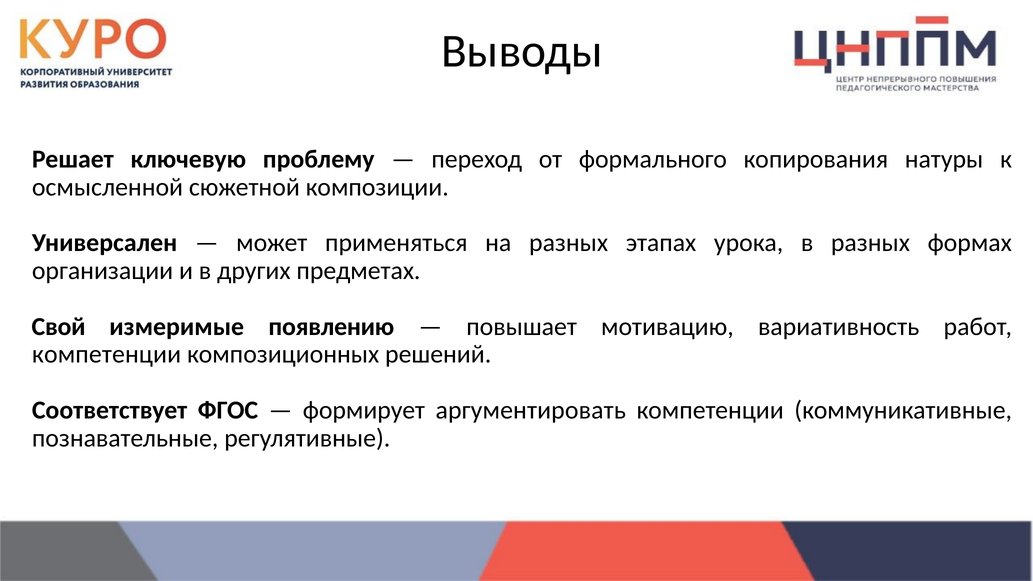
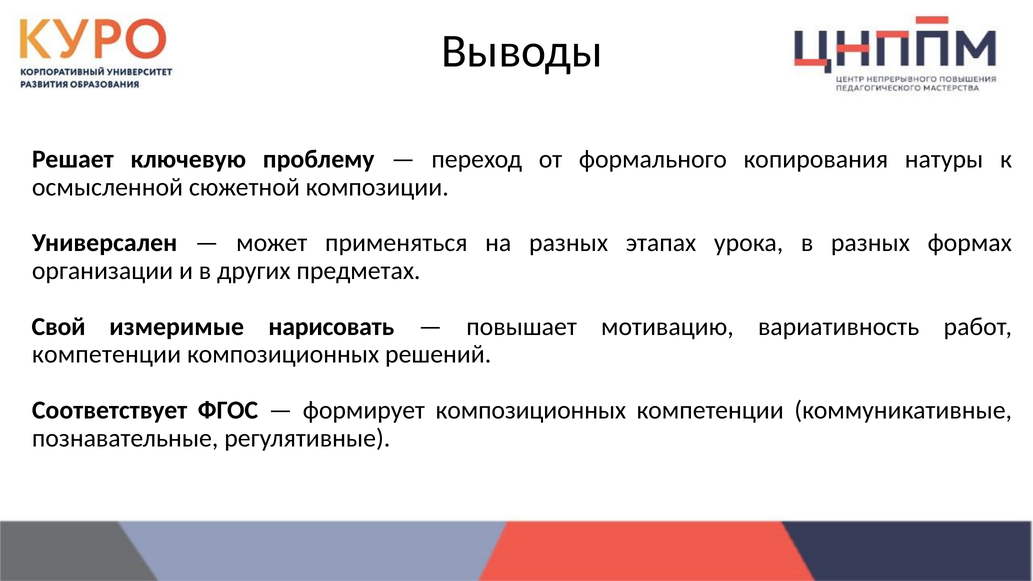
появлению: появлению -> нарисовать (331, 327)
формирует аргументировать: аргументировать -> композиционных (531, 410)
